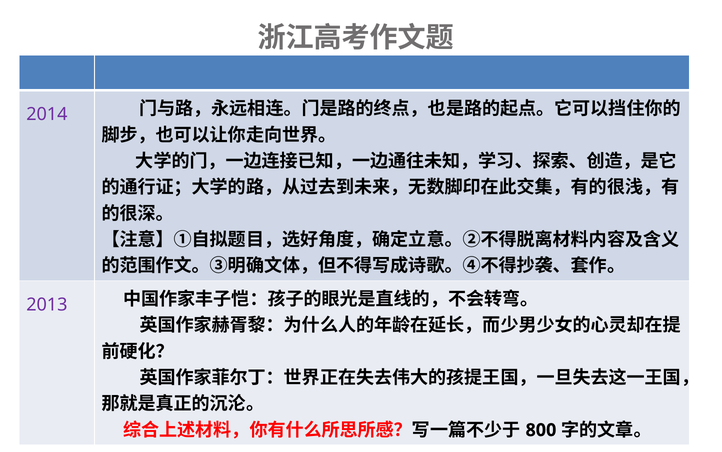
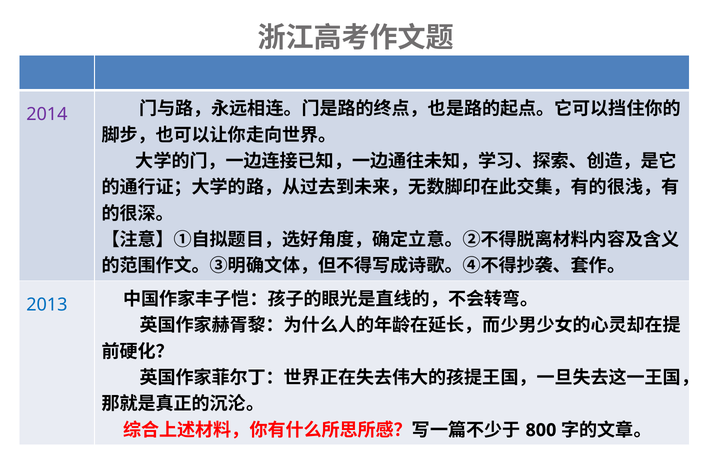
2013 colour: purple -> blue (47, 304)
